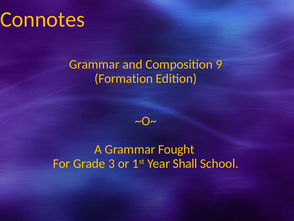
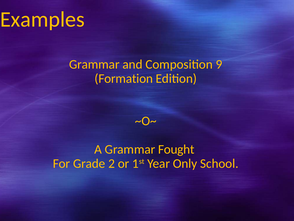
Connotes: Connotes -> Examples (42, 19)
3: 3 -> 2 (112, 163)
Shall: Shall -> Only (185, 163)
